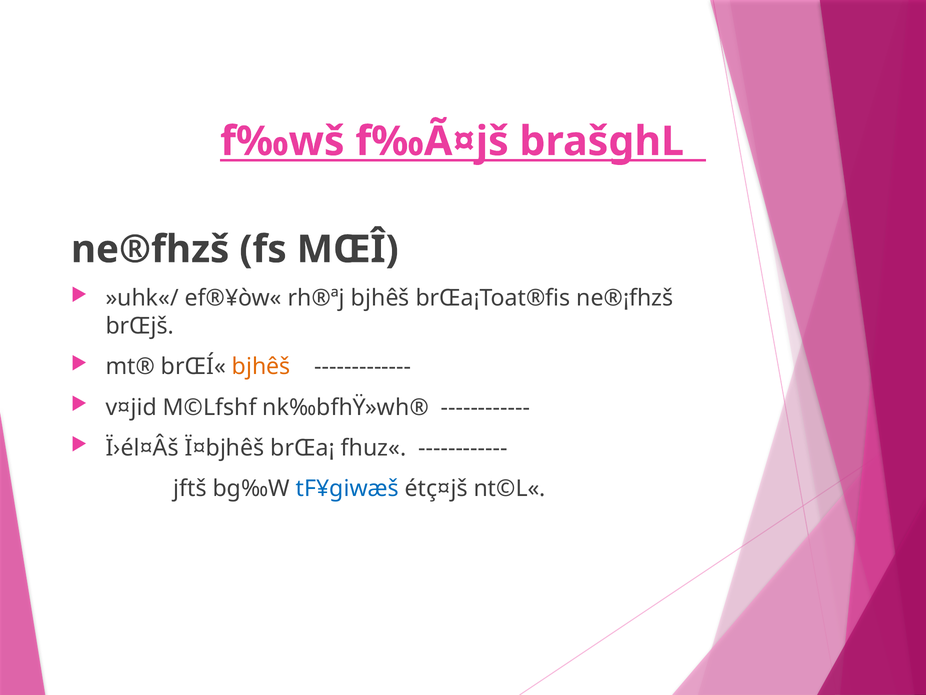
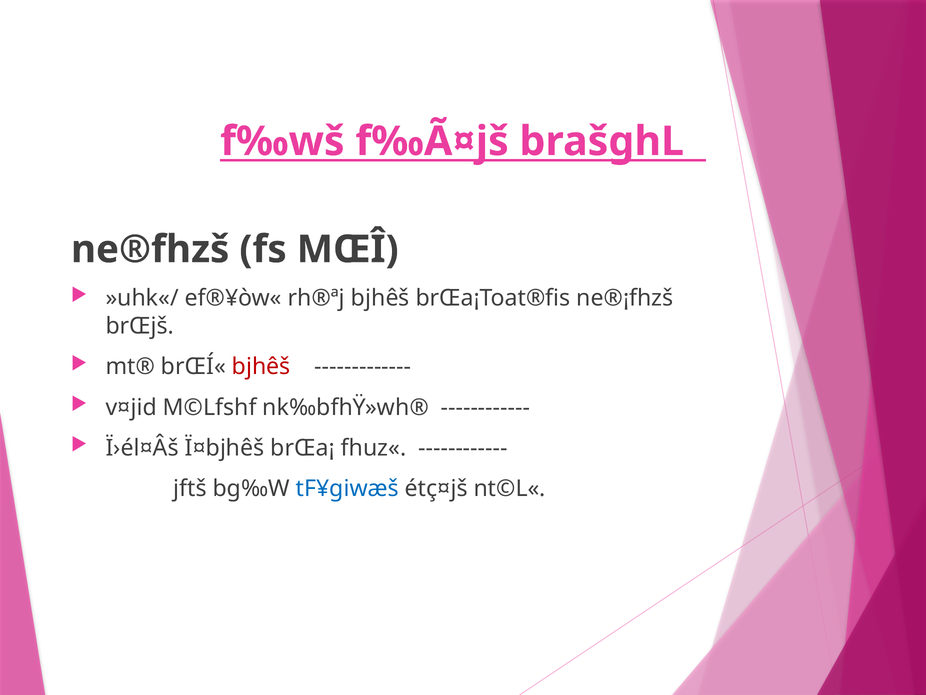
bjhêš colour: orange -> red (261, 367)
